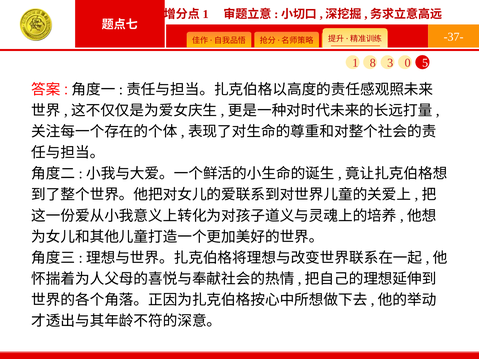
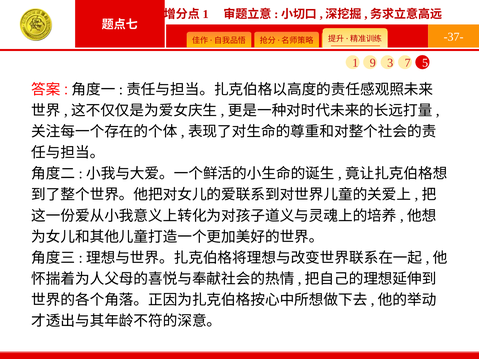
8: 8 -> 9 (373, 63)
0: 0 -> 7 (408, 63)
